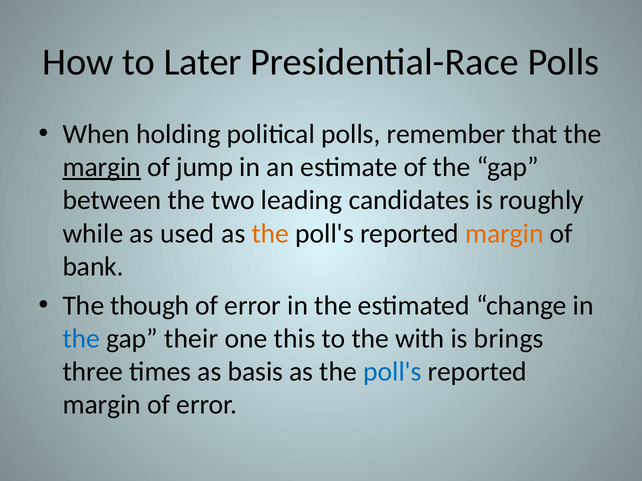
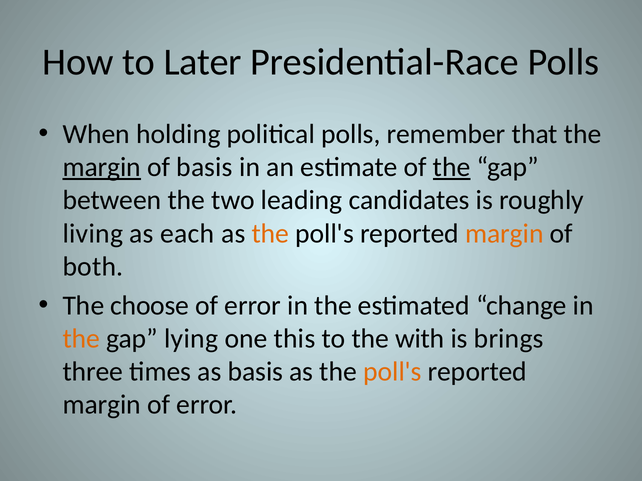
of jump: jump -> basis (205, 167)
the underline: none -> present (452, 167)
while: while -> living (93, 234)
used: used -> each (187, 234)
bank: bank -> both (93, 267)
though: though -> choose (150, 306)
the colour: blue -> orange (81, 339)
their: their -> lying (191, 339)
poll's colour: blue -> orange (392, 372)
